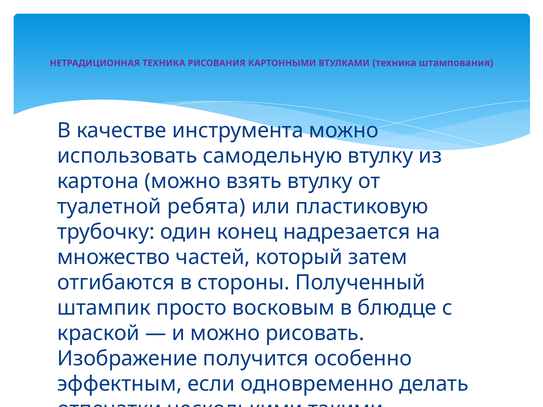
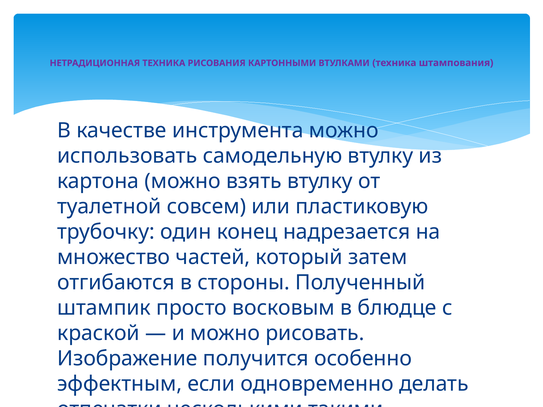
ребята: ребята -> совсем (206, 207)
